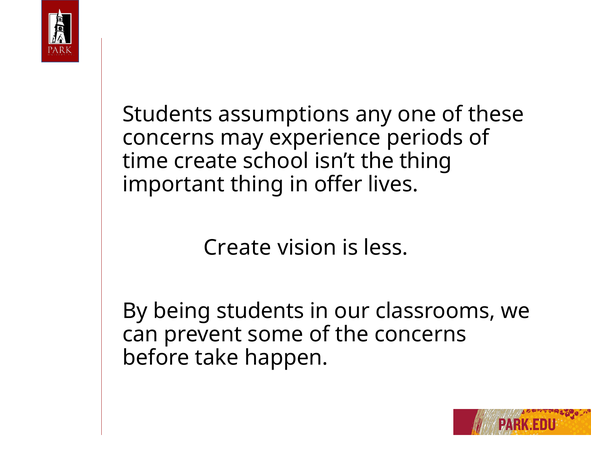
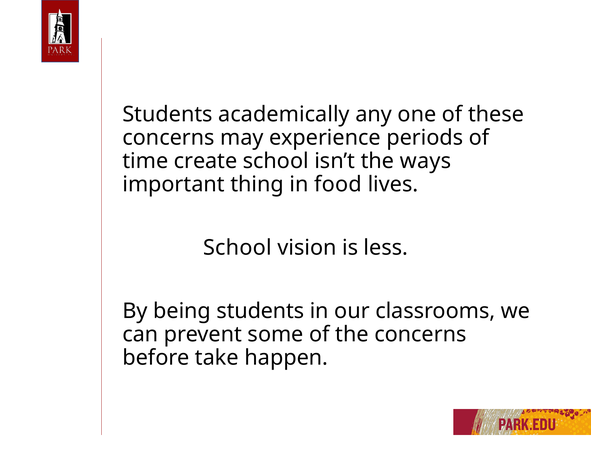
assumptions: assumptions -> academically (284, 114)
the thing: thing -> ways (425, 161)
offer: offer -> food (338, 184)
Create: Create -> School (237, 248)
